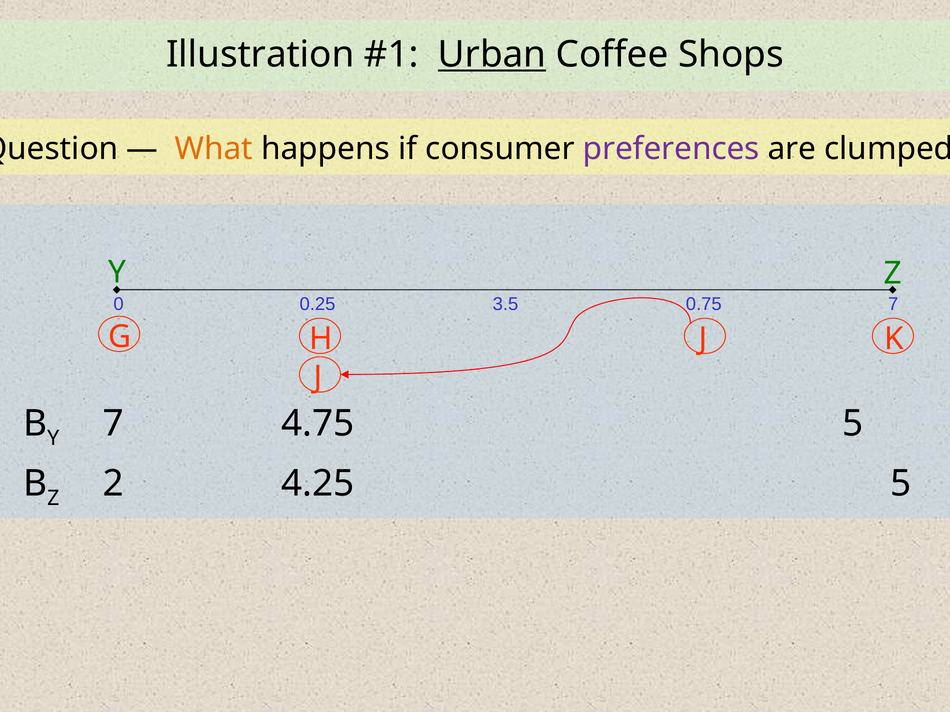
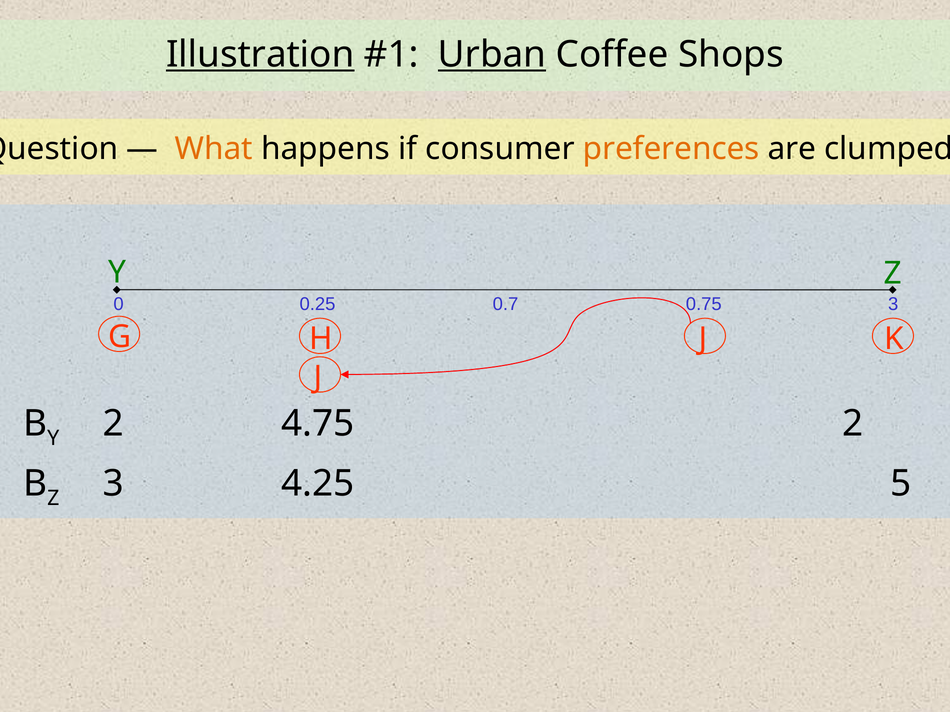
Illustration underline: none -> present (260, 55)
preferences colour: purple -> orange (671, 149)
3.5: 3.5 -> 0.7 (506, 305)
0 7: 7 -> 3 (893, 305)
Y 7: 7 -> 2 (114, 424)
4.75 5: 5 -> 2 (853, 424)
Z 2: 2 -> 3 (114, 484)
